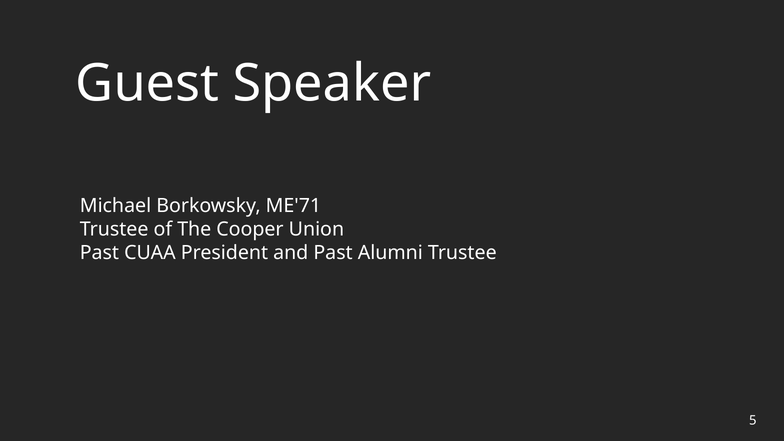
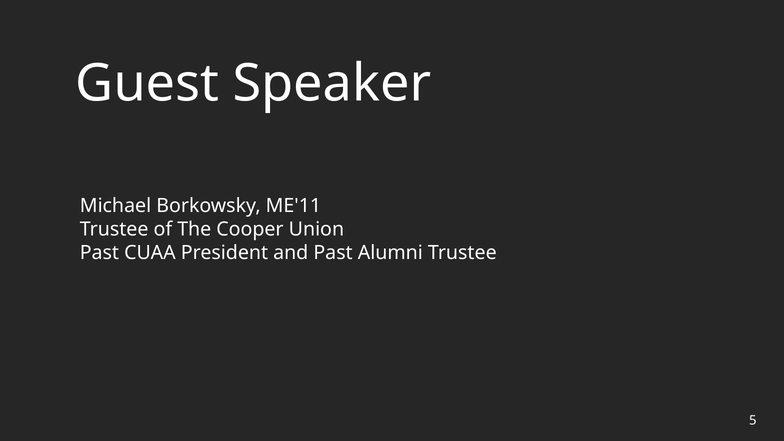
ME'71: ME'71 -> ME'11 (293, 206)
